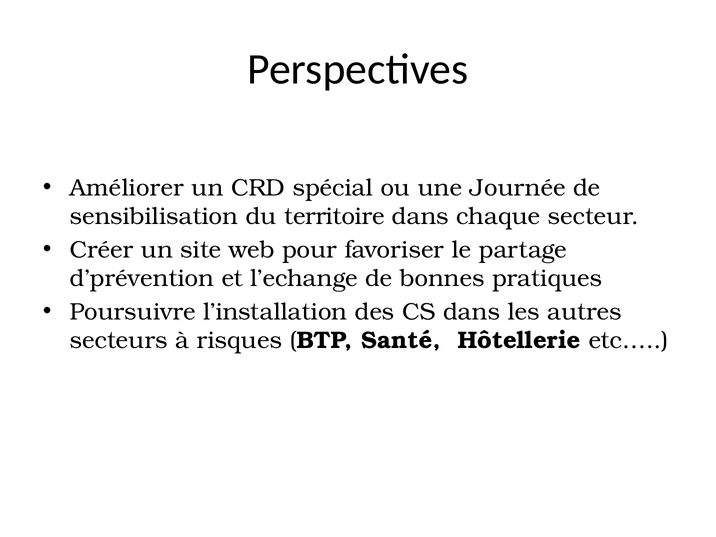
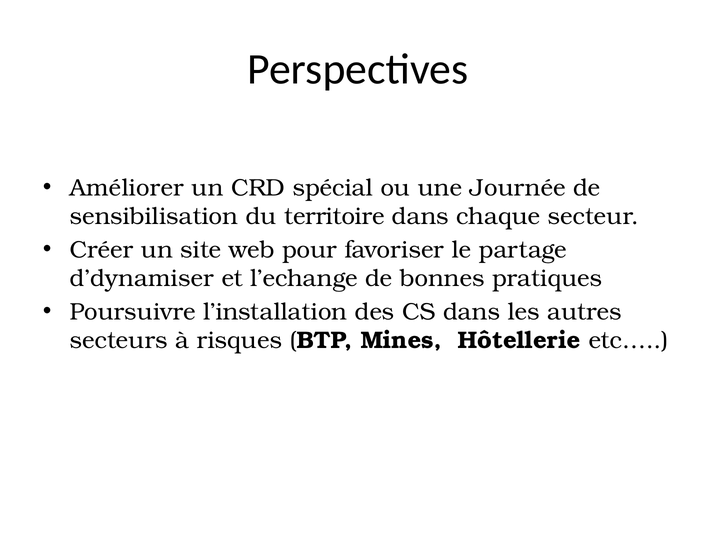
d’prévention: d’prévention -> d’dynamiser (142, 279)
Santé: Santé -> Mines (401, 341)
